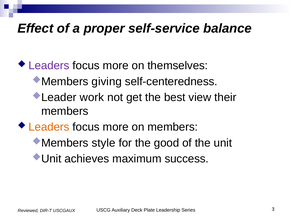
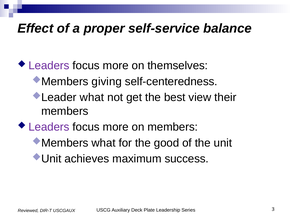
work: work -> what (92, 97)
Leaders colour: orange -> purple (49, 127)
style: style -> what (104, 143)
